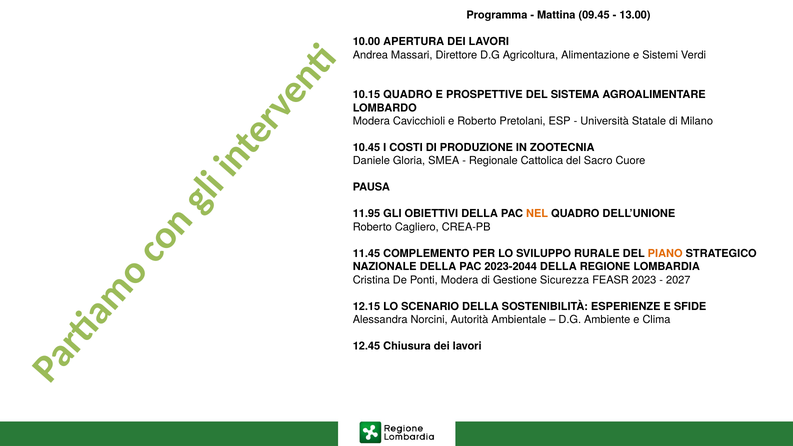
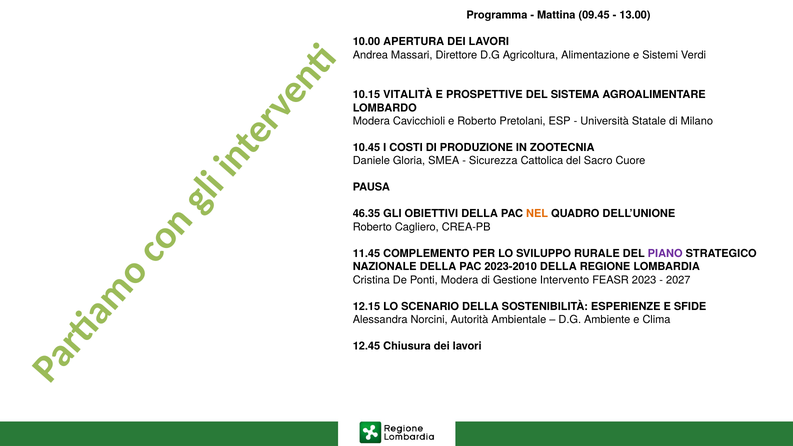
10.15 QUADRO: QUADRO -> VITALITÀ (408, 95)
Regionale: Regionale -> Sicurezza (493, 161)
11.95: 11.95 -> 46.35 (366, 214)
PIANO colour: orange -> purple (665, 254)
2023-2044: 2023-2044 -> 2023-2010 (511, 267)
Sicurezza: Sicurezza -> Intervento (565, 280)
